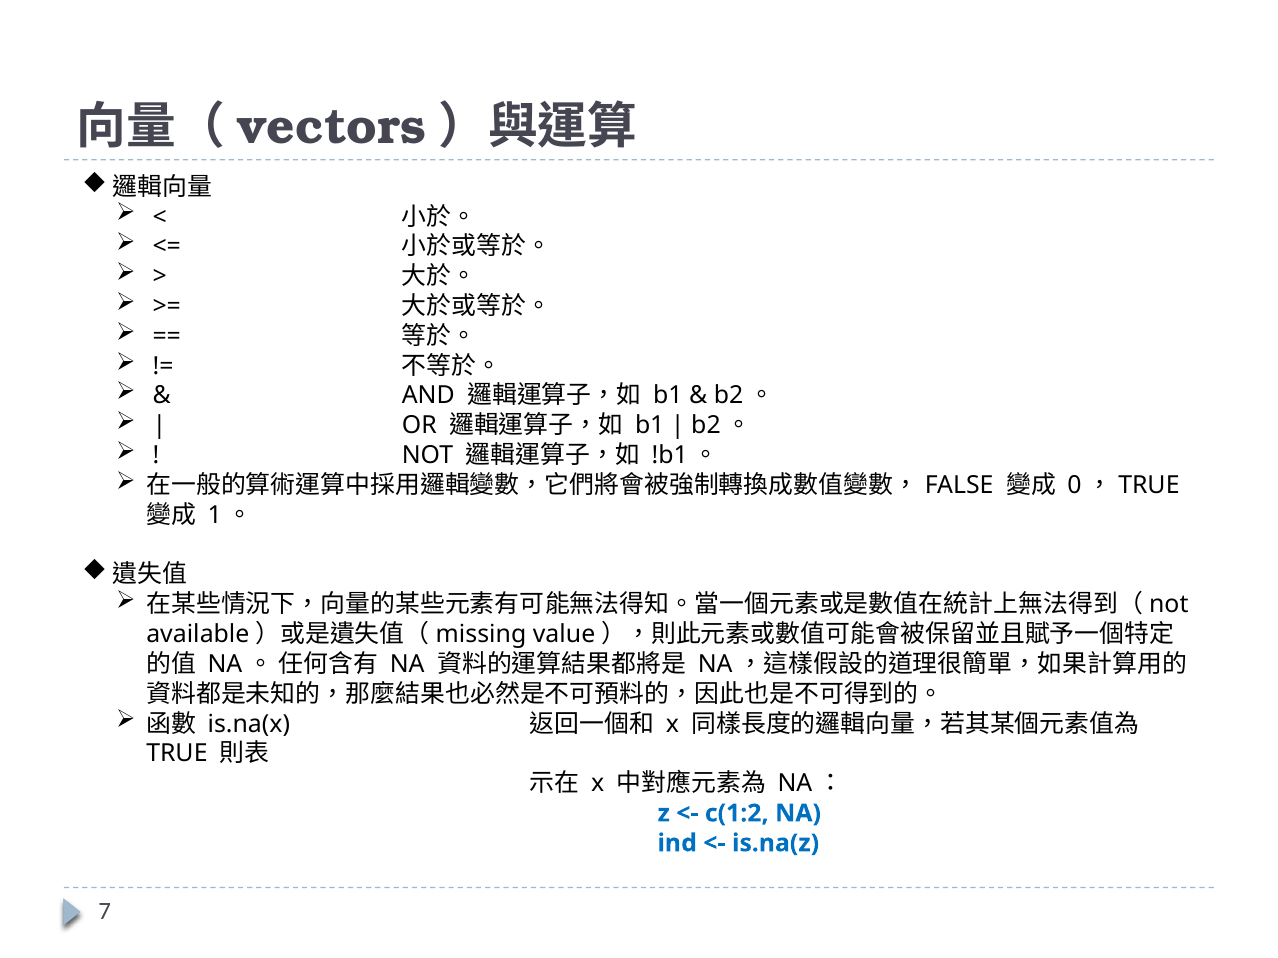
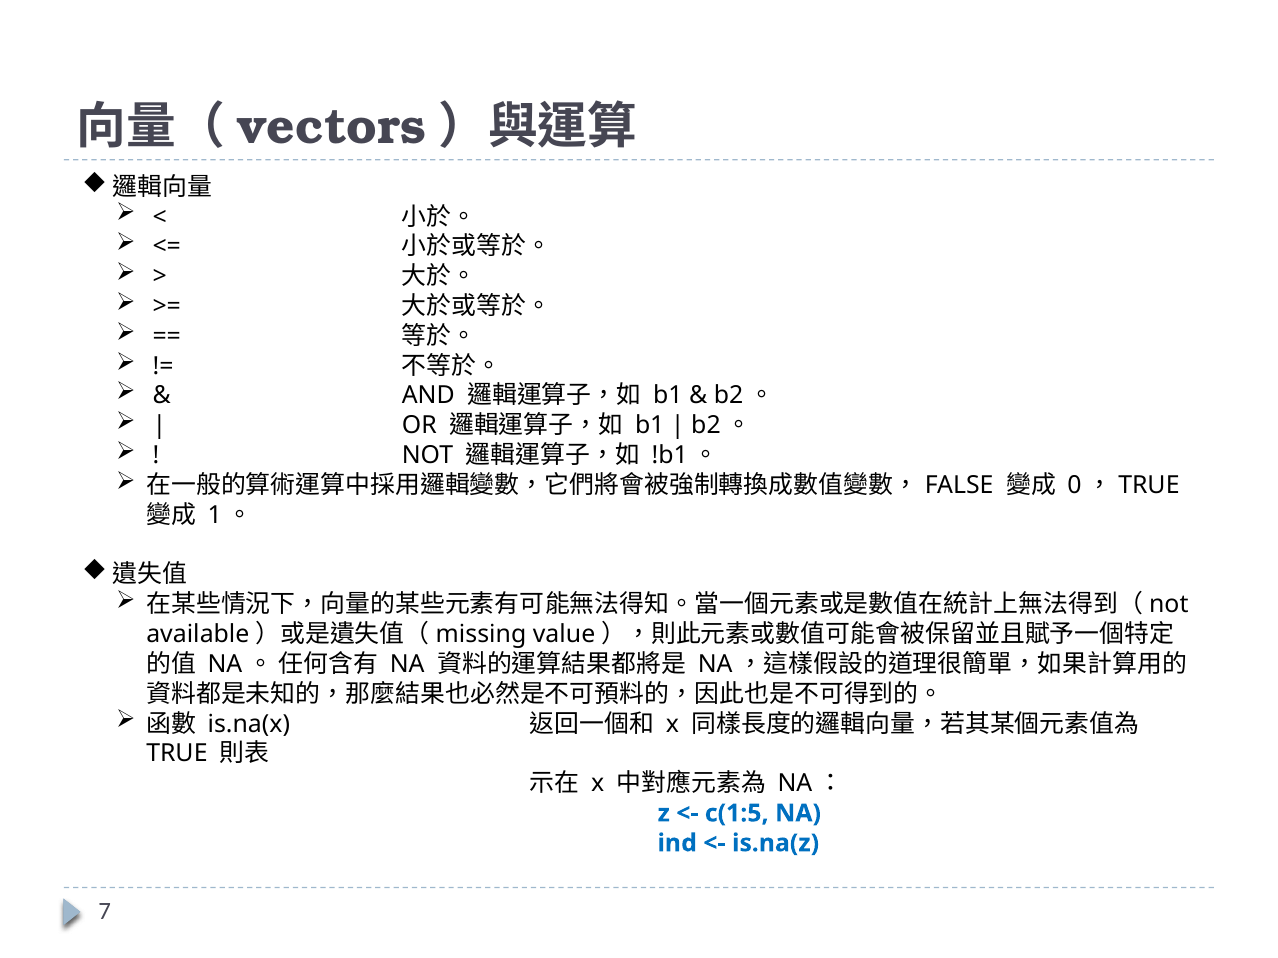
c(1:2: c(1:2 -> c(1:5 (737, 814)
